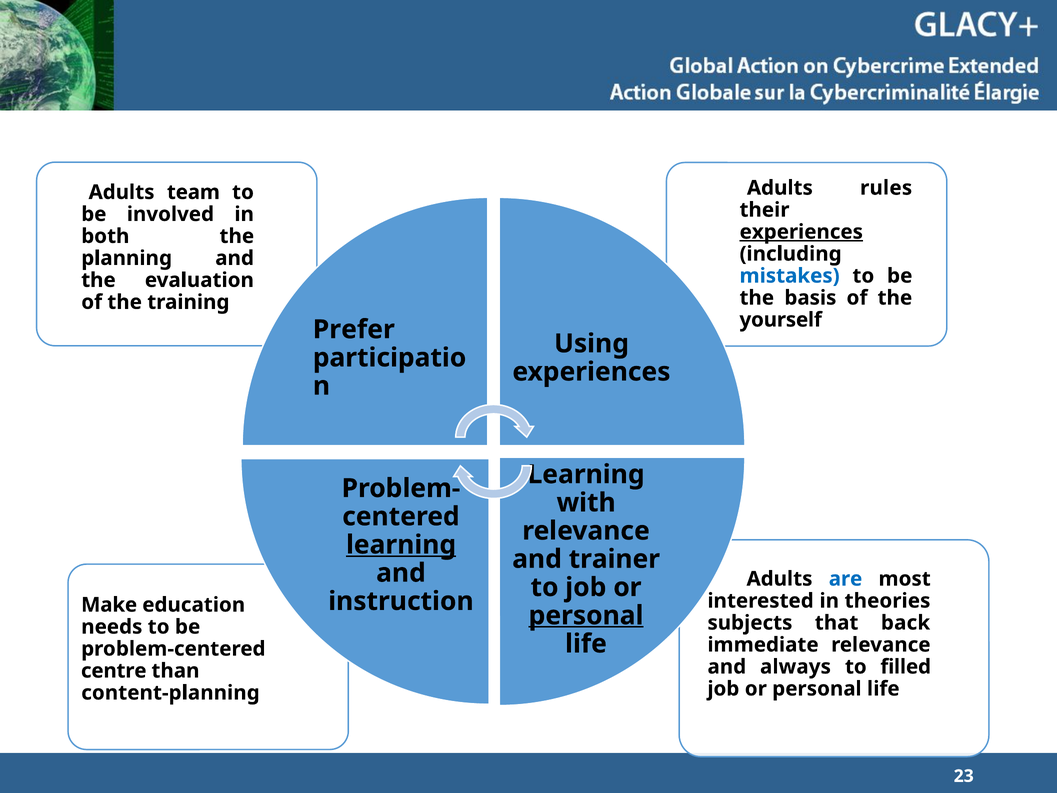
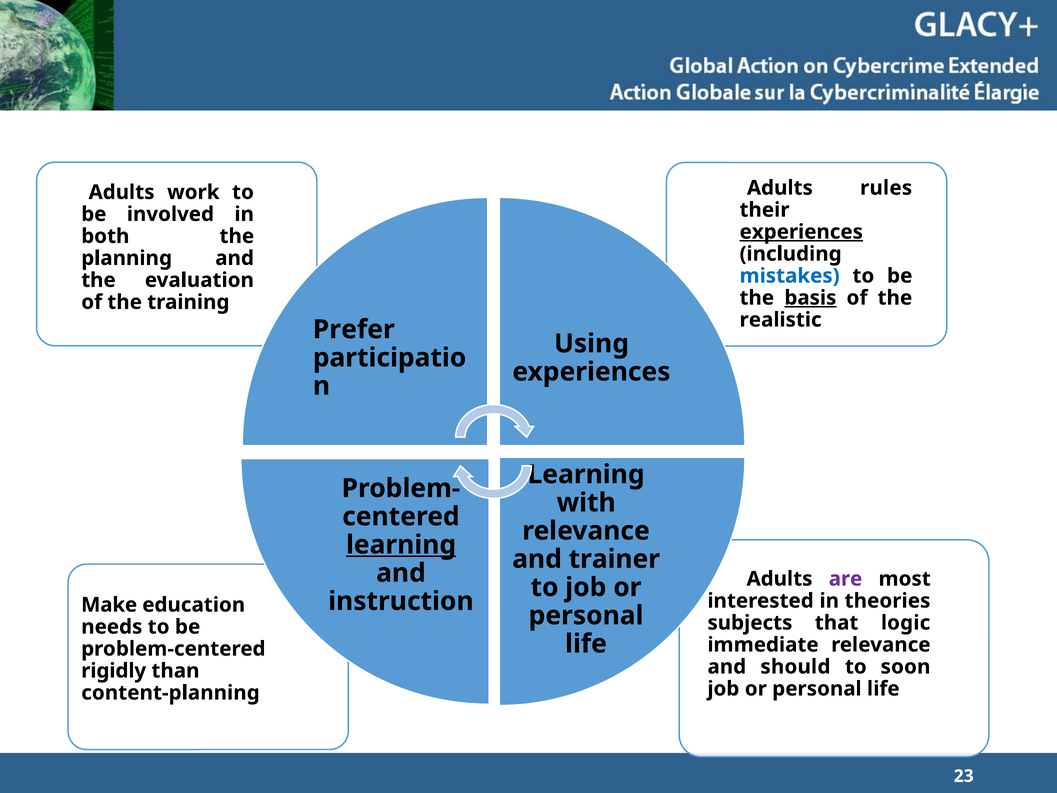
team: team -> work (193, 192)
basis underline: none -> present (810, 298)
yourself: yourself -> realistic (781, 320)
are colour: blue -> purple (846, 579)
personal underline: present -> none (586, 615)
back: back -> logic (906, 623)
always: always -> should (795, 667)
filled: filled -> soon (906, 667)
centre: centre -> rigidly (114, 671)
